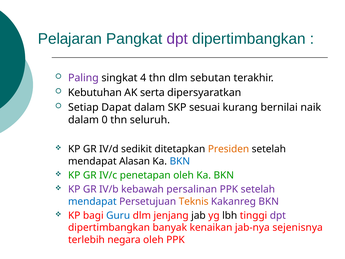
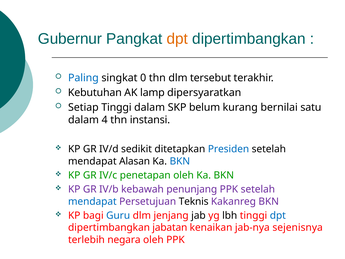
Pelajaran: Pelajaran -> Gubernur (70, 39)
dpt colour: purple -> orange (177, 39)
Paling colour: purple -> blue (83, 78)
4: 4 -> 0 (143, 78)
sebutan: sebutan -> tersebut (211, 78)
serta: serta -> lamp (152, 92)
Setiap Dapat: Dapat -> Tinggi (116, 107)
sesuai: sesuai -> belum (205, 107)
naik: naik -> satu (311, 107)
0: 0 -> 4 (105, 120)
seluruh: seluruh -> instansi (150, 120)
Presiden colour: orange -> blue (229, 149)
persalinan: persalinan -> penunjang (192, 189)
Teknis colour: orange -> black (194, 201)
dpt colour: purple -> blue (278, 215)
banyak: banyak -> jabatan (170, 227)
